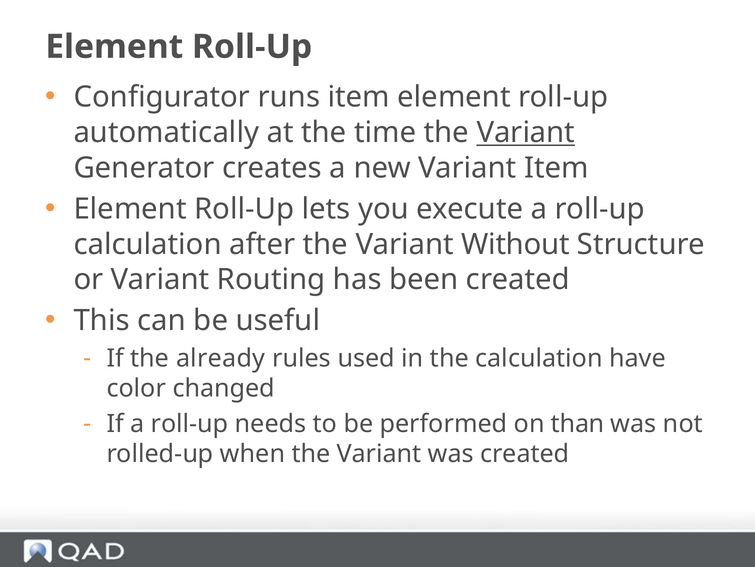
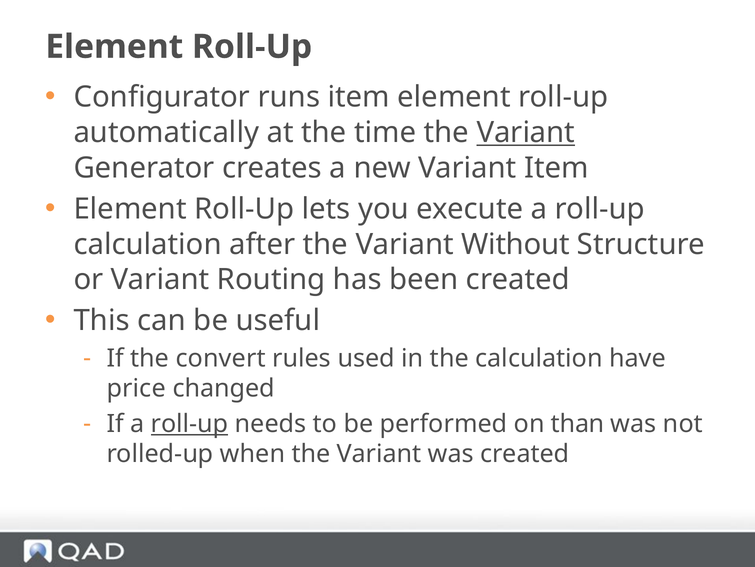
already: already -> convert (221, 358)
color: color -> price (136, 388)
roll-up underline: none -> present (190, 423)
